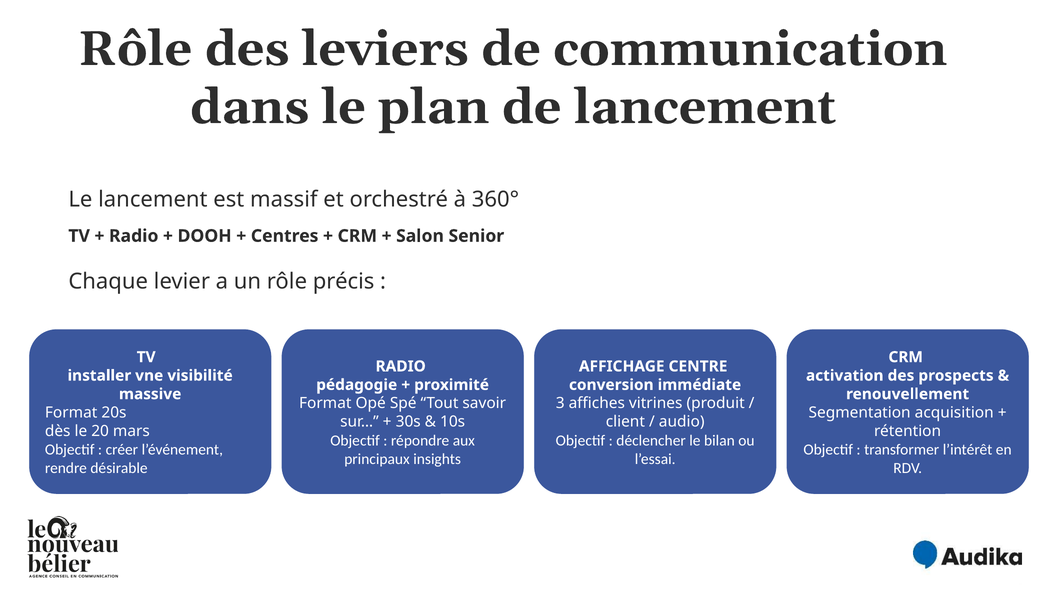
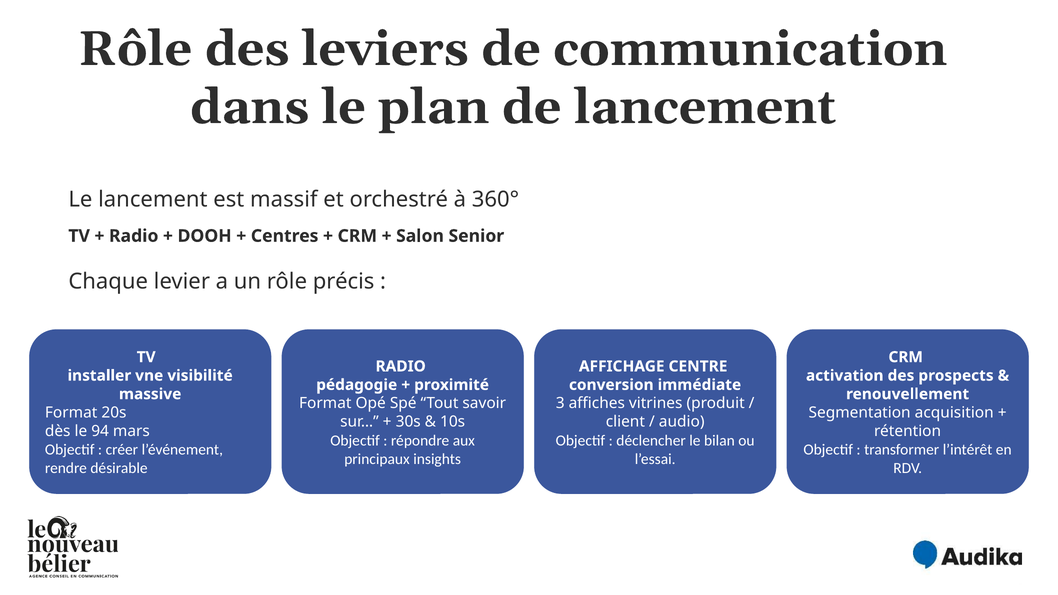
20: 20 -> 94 (100, 431)
